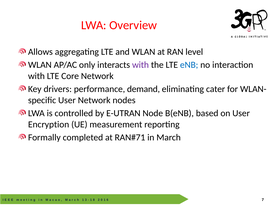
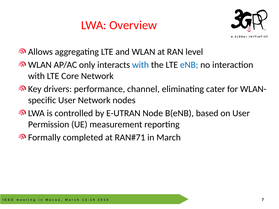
with colour: purple -> blue (140, 65)
demand: demand -> channel (143, 89)
Encryption: Encryption -> Permission (49, 125)
